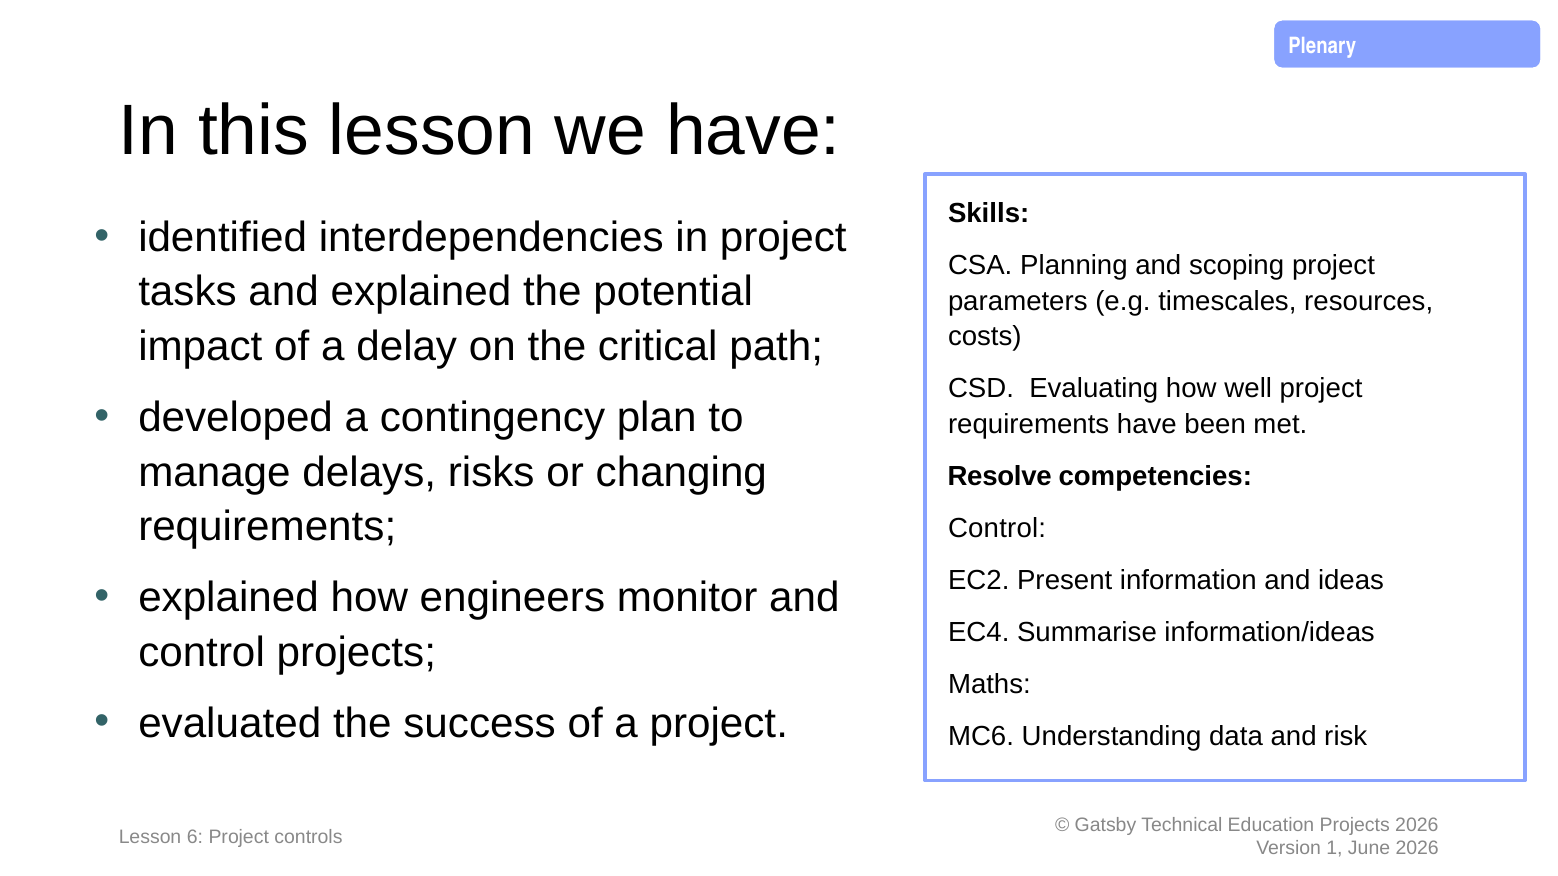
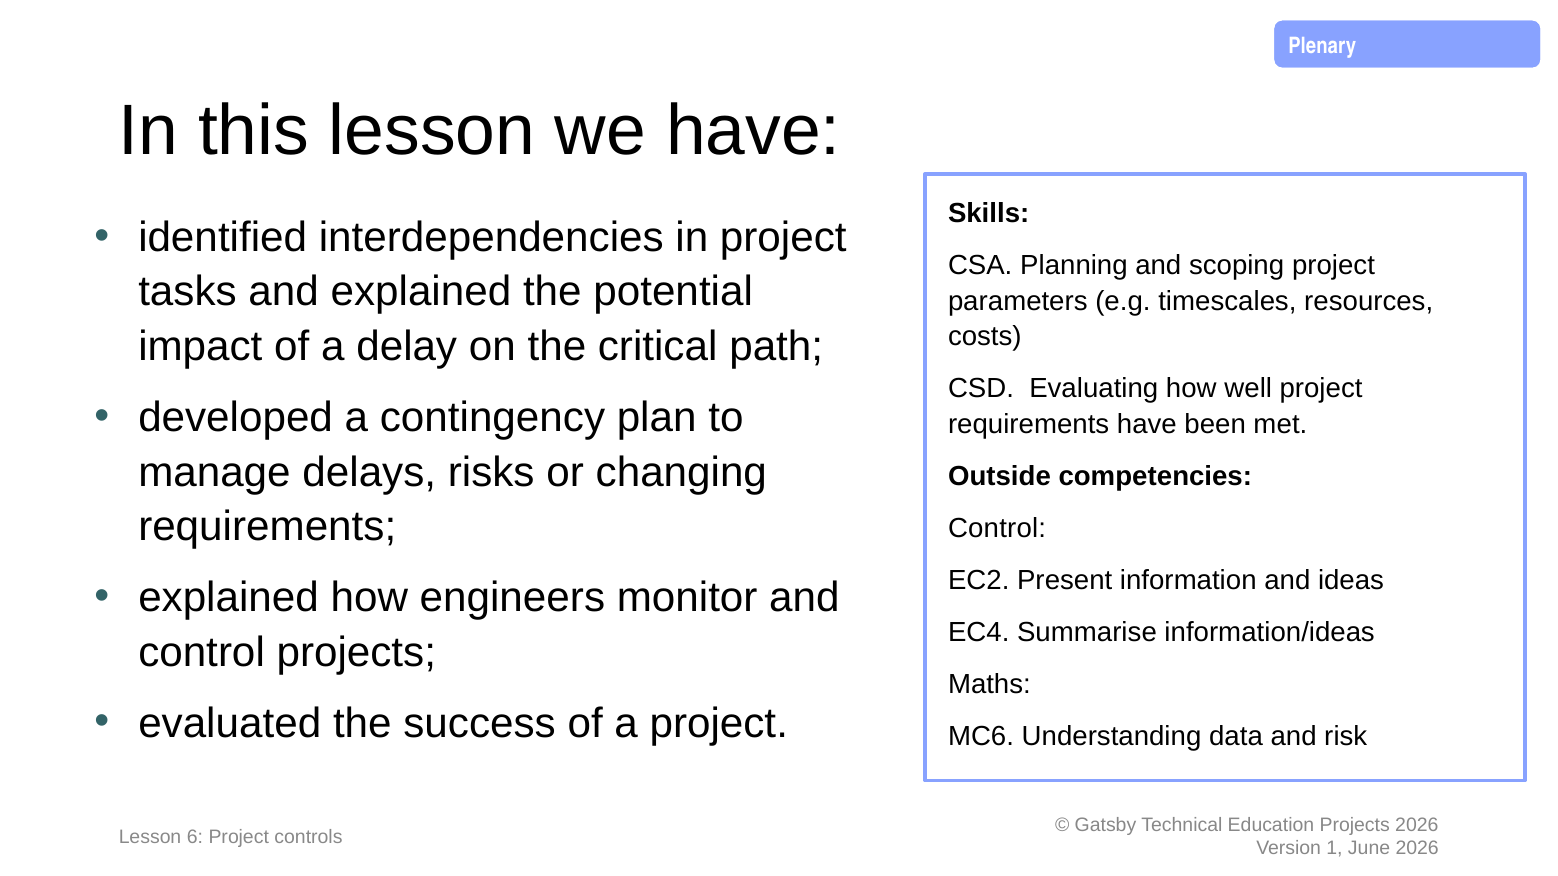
Resolve: Resolve -> Outside (999, 477)
